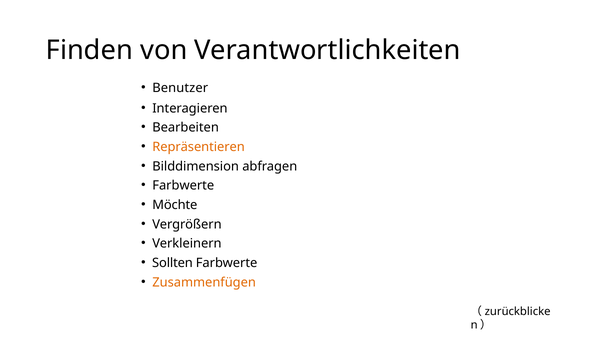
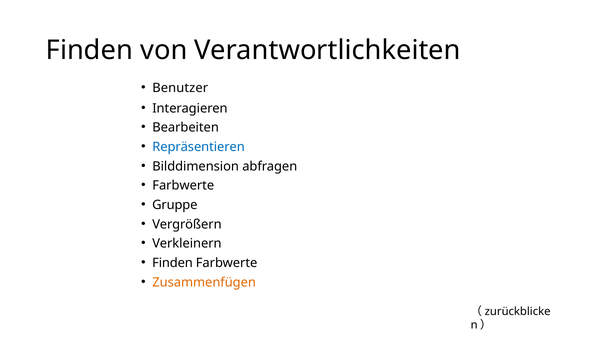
Repräsentieren colour: orange -> blue (199, 147)
Möchte: Möchte -> Gruppe (175, 205)
Sollten: Sollten -> Finden (172, 264)
